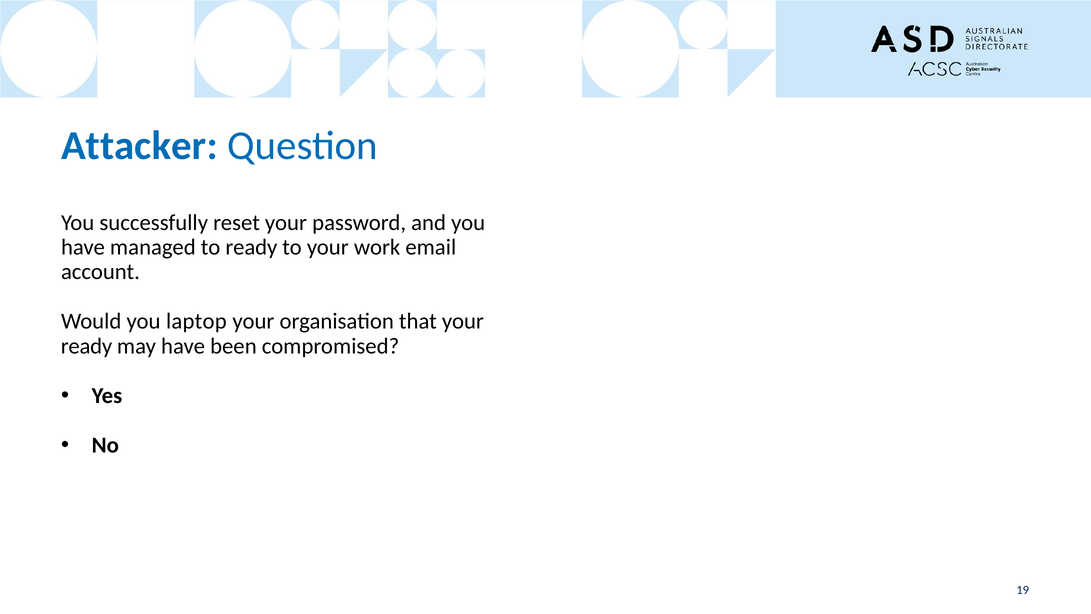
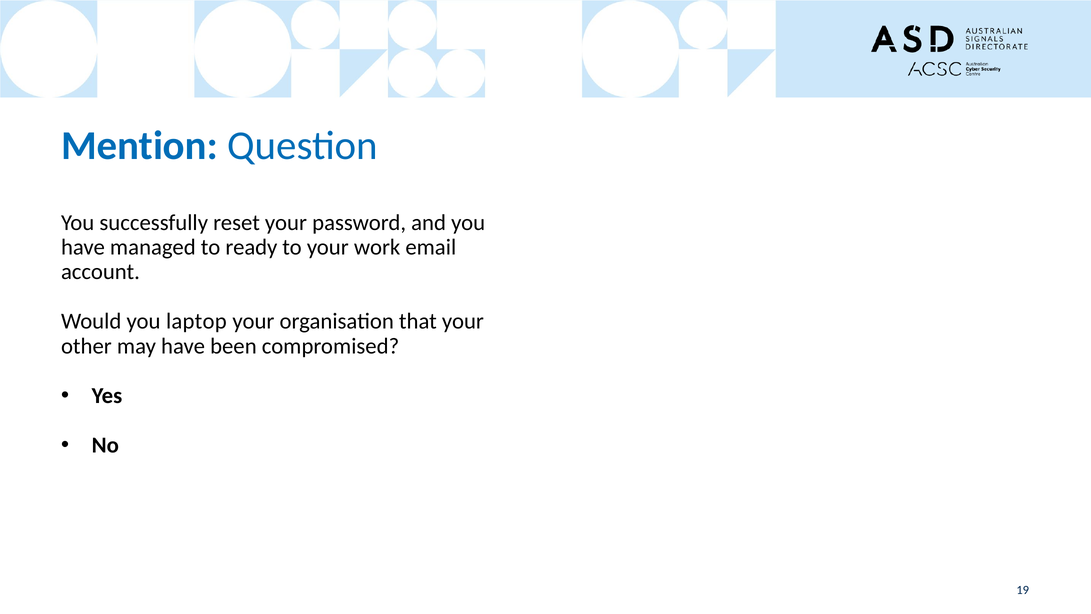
Attacker: Attacker -> Mention (139, 146)
ready: ready -> other (86, 346)
